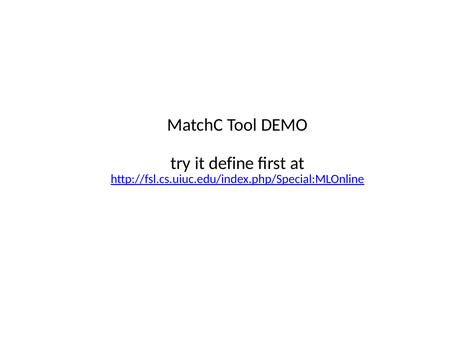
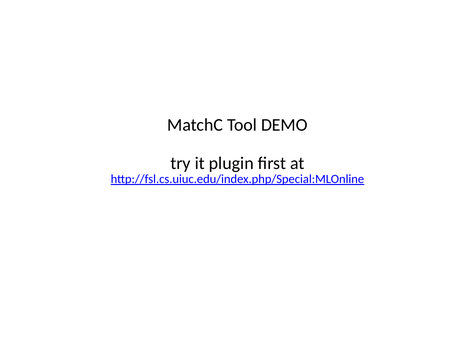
define: define -> plugin (231, 164)
